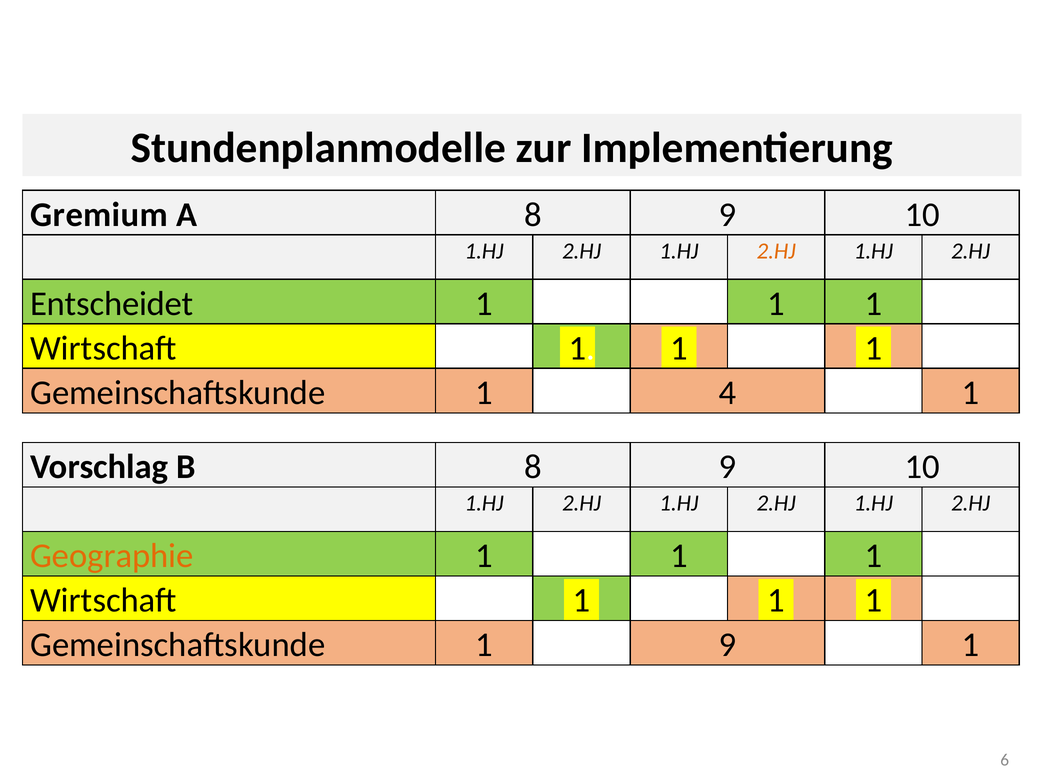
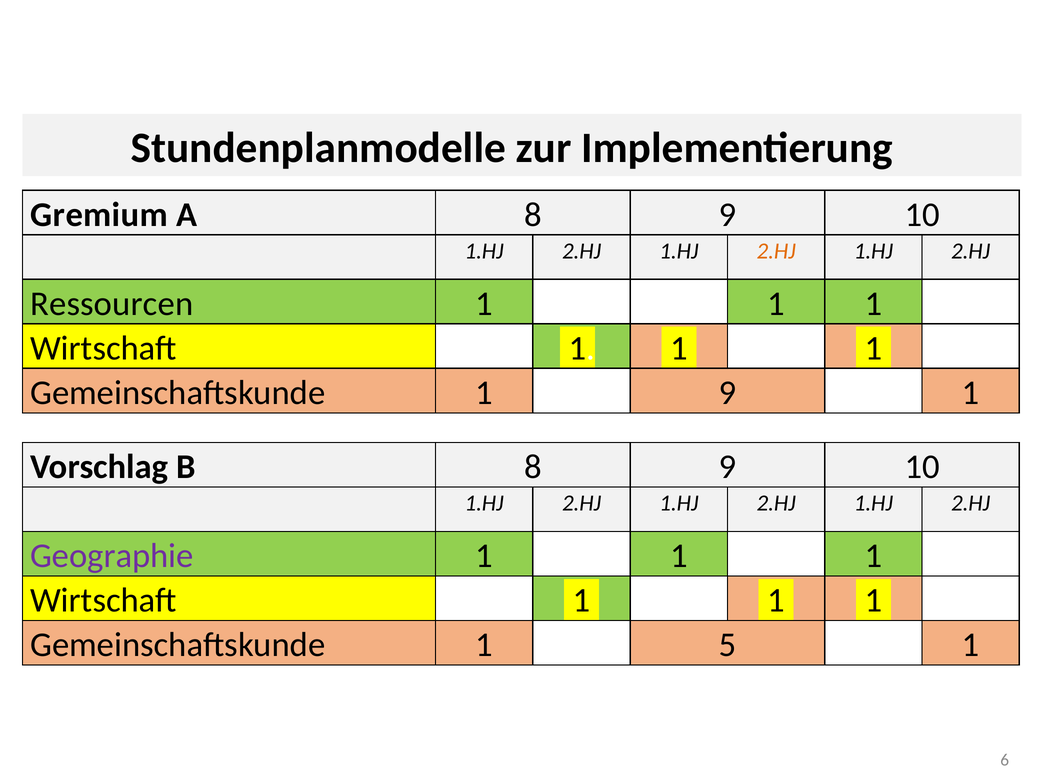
Entscheidet: Entscheidet -> Ressourcen (112, 304)
1 4: 4 -> 9 (728, 393)
Geographie colour: orange -> purple (112, 556)
1 9: 9 -> 5 (728, 645)
